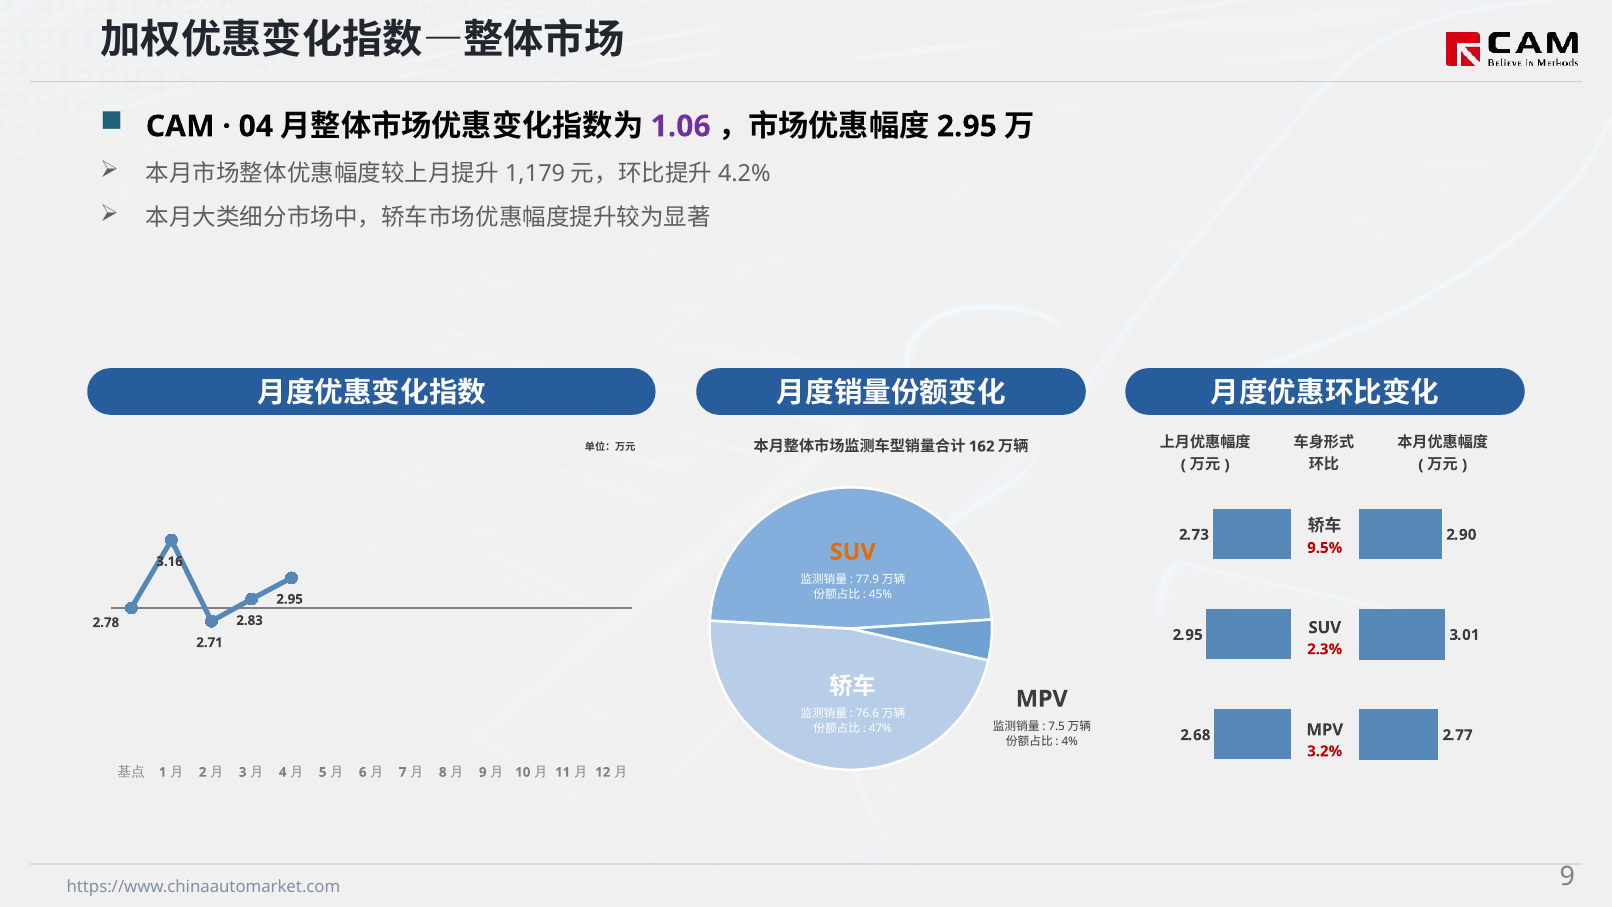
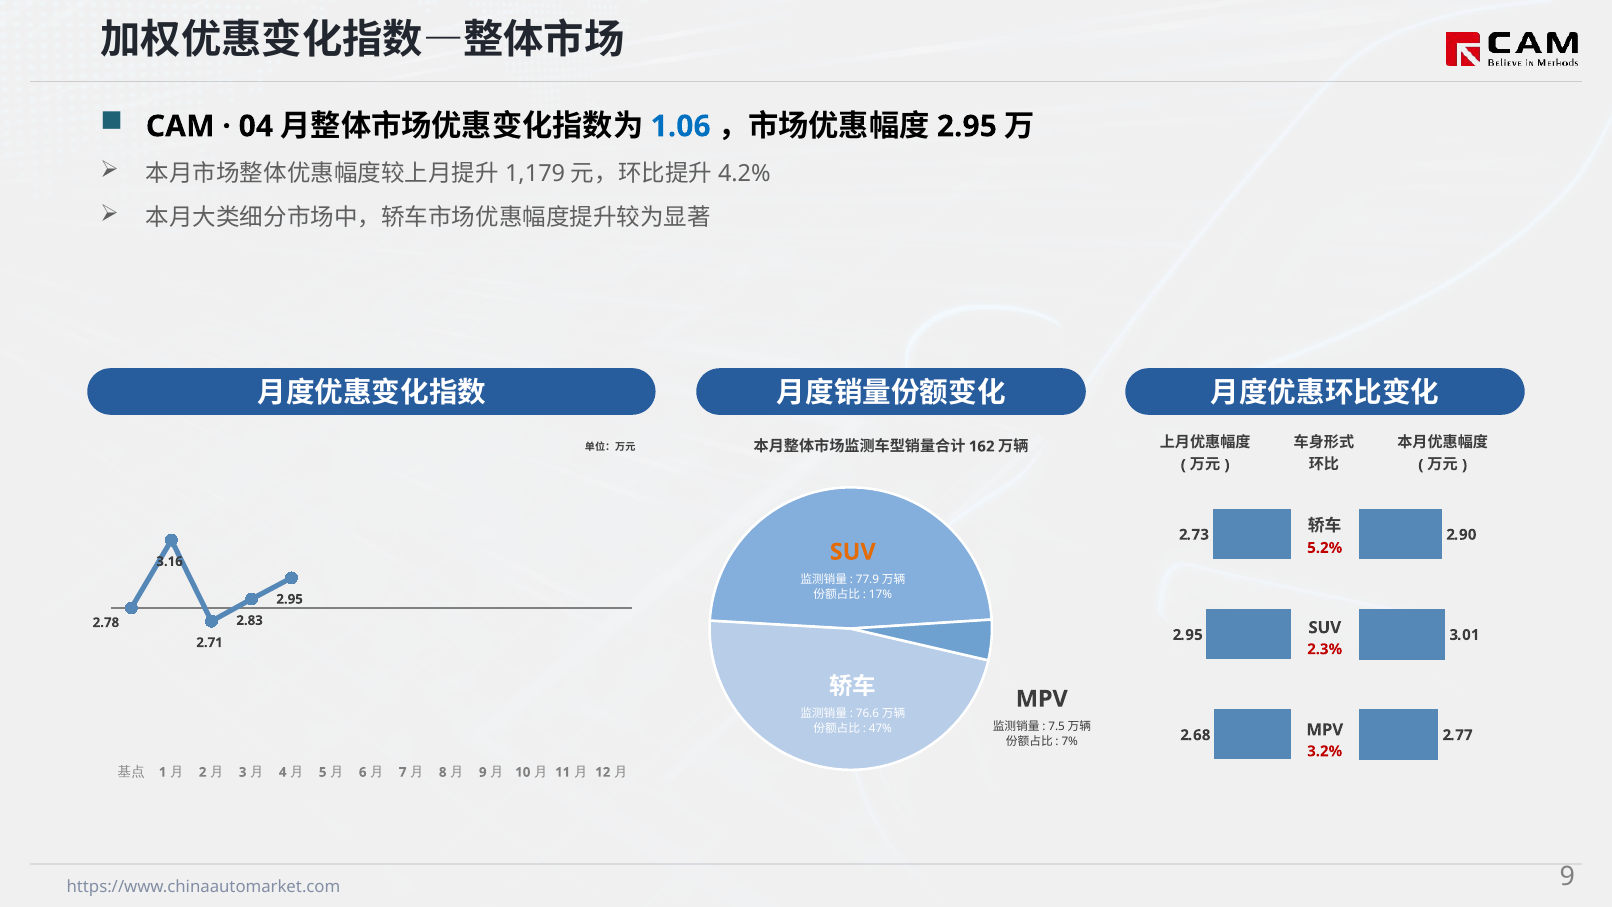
1.06 colour: purple -> blue (681, 126)
9.5%: 9.5% -> 5.2% (1325, 548)
45%: 45% -> 17% (881, 594)
4%: 4% -> 7% (1070, 741)
